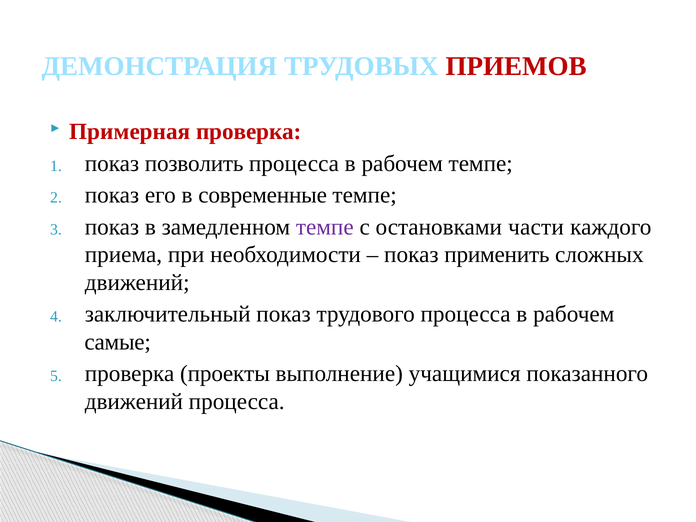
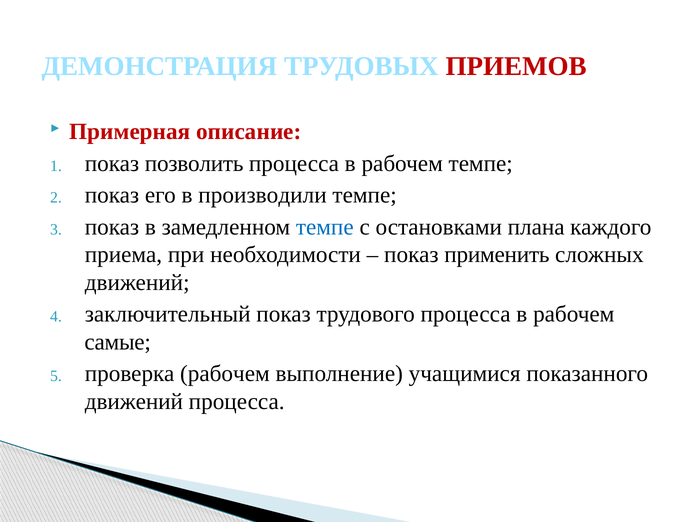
Примерная проверка: проверка -> описание (249, 132)
современные: современные -> производили (263, 195)
темпе colour: purple -> blue (325, 227)
части: части -> плана (536, 227)
проверка проекты: проекты -> рабочем (225, 374)
